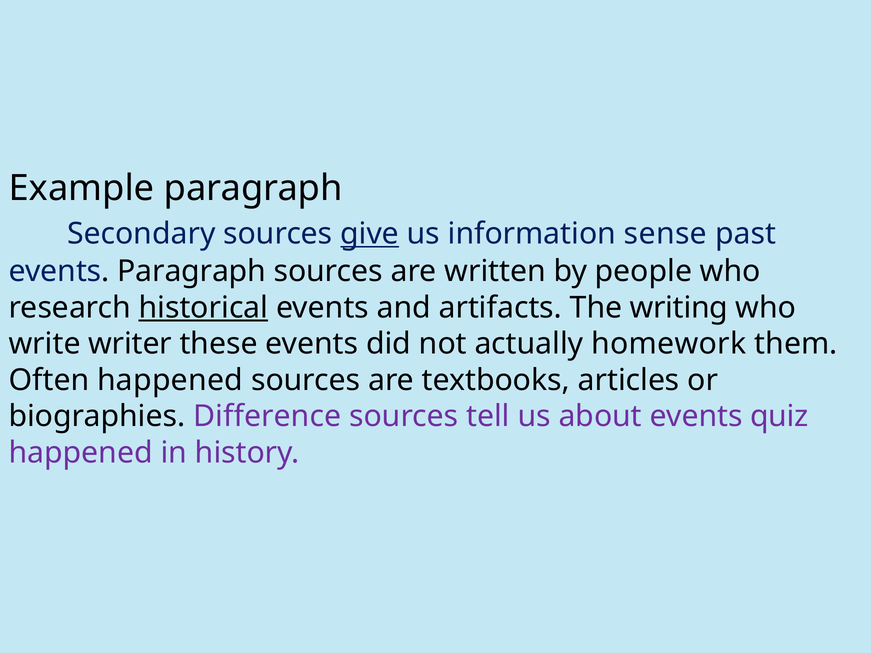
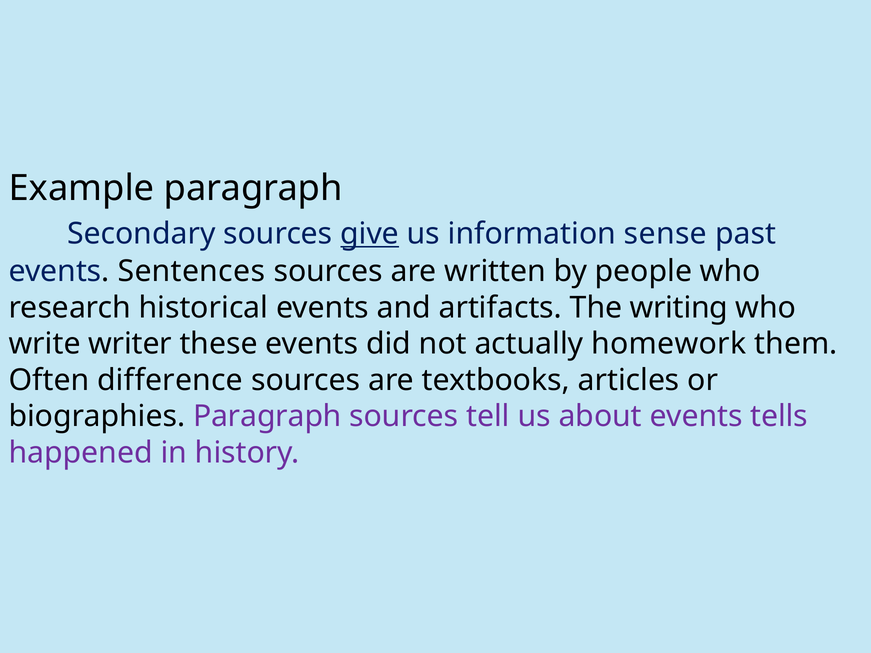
events Paragraph: Paragraph -> Sentences (191, 271)
historical underline: present -> none (203, 308)
Often happened: happened -> difference (170, 380)
biographies Difference: Difference -> Paragraph (267, 417)
quiz: quiz -> tells (779, 417)
